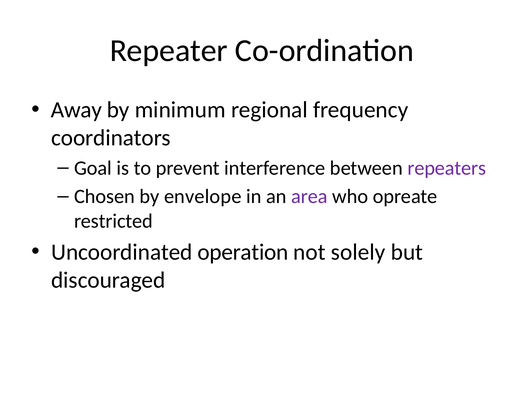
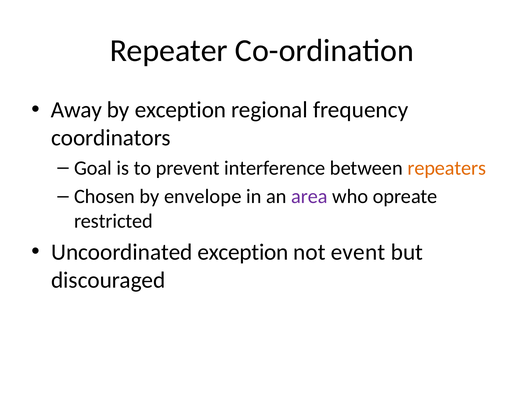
by minimum: minimum -> exception (180, 110)
repeaters colour: purple -> orange (447, 168)
Uncoordinated operation: operation -> exception (243, 252)
solely: solely -> event (358, 252)
